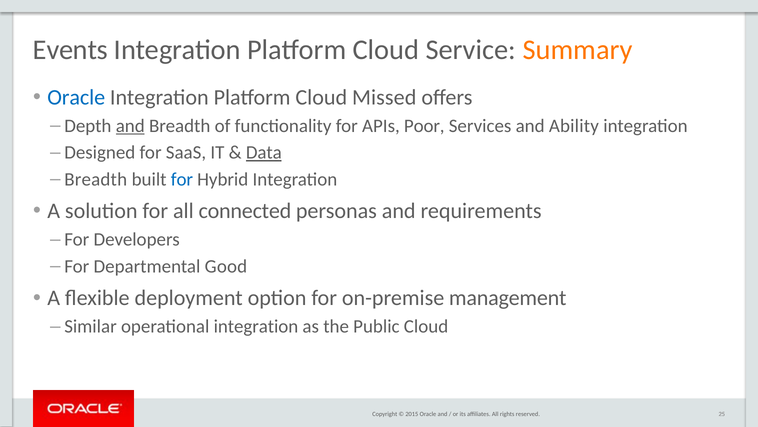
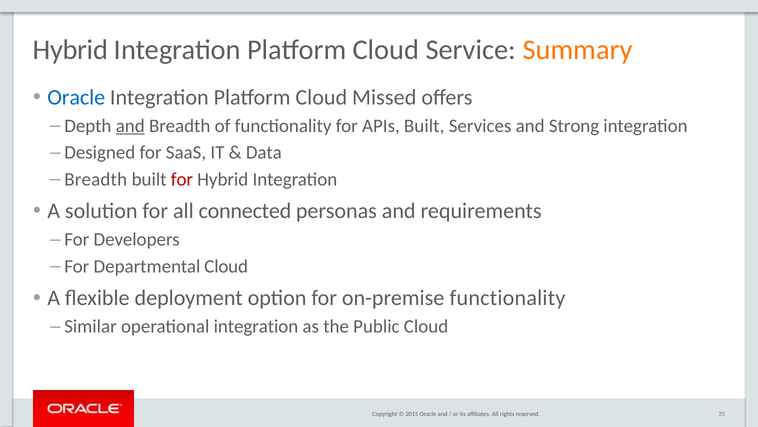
Events: Events -> Hybrid (70, 50)
APIs Poor: Poor -> Built (424, 126)
Ability: Ability -> Strong (574, 126)
Data underline: present -> none (264, 152)
for colour: blue -> red (182, 179)
Departmental Good: Good -> Cloud (226, 266)
on-premise management: management -> functionality (507, 298)
